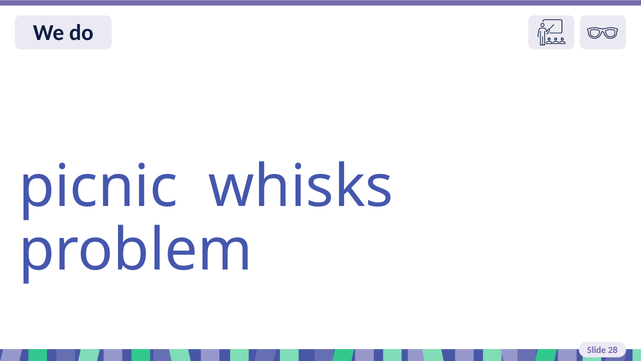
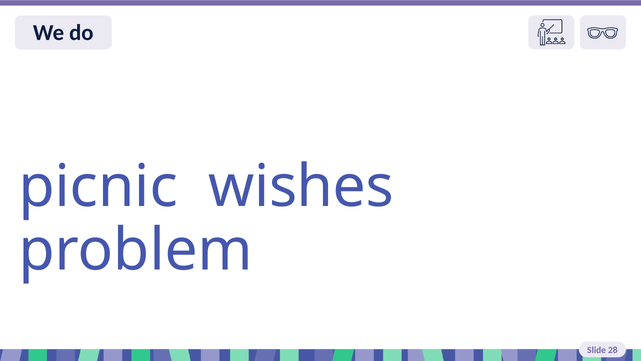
whisks: whisks -> wishes (301, 187)
